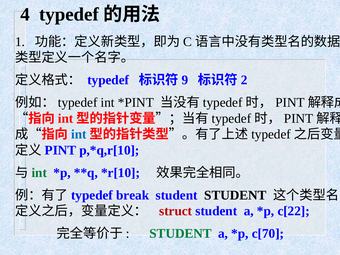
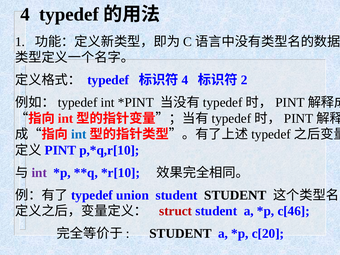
9: 9 -> 4 (185, 80)
int colour: green -> purple (39, 173)
break: break -> union (133, 195)
c[22: c[22 -> c[46 (294, 211)
STUDENT colour: green -> black (181, 234)
c[70: c[70 -> c[20 (268, 234)
